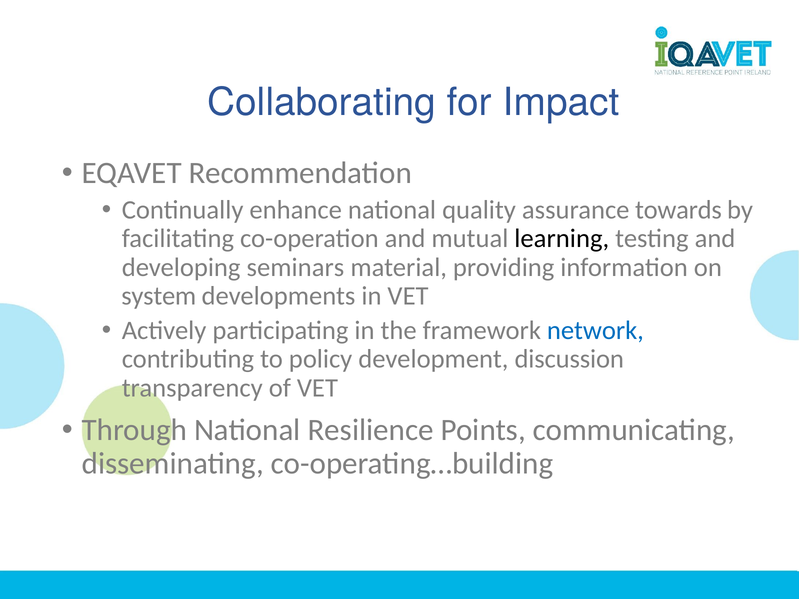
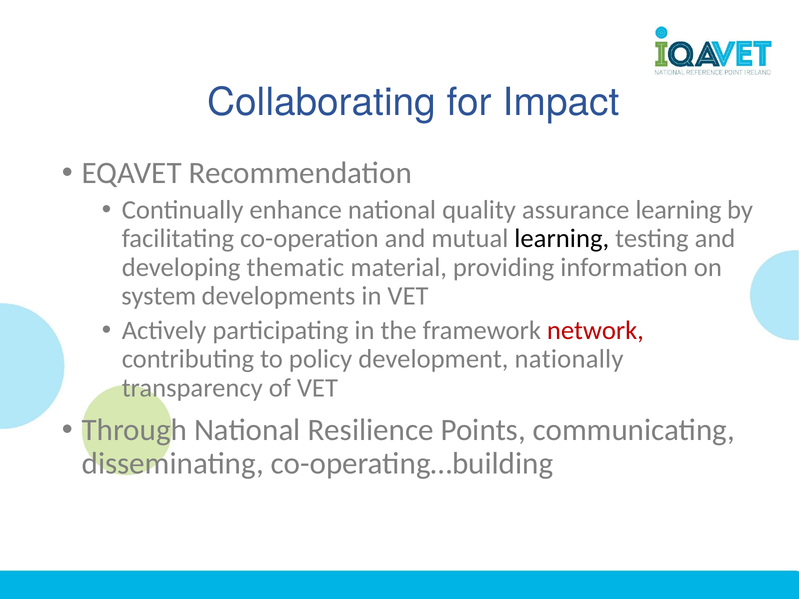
assurance towards: towards -> learning (678, 210)
seminars: seminars -> thematic (295, 267)
network colour: blue -> red (595, 330)
discussion: discussion -> nationally (569, 359)
